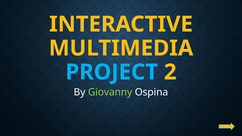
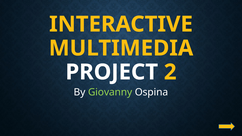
PROJECT colour: light blue -> white (112, 72)
